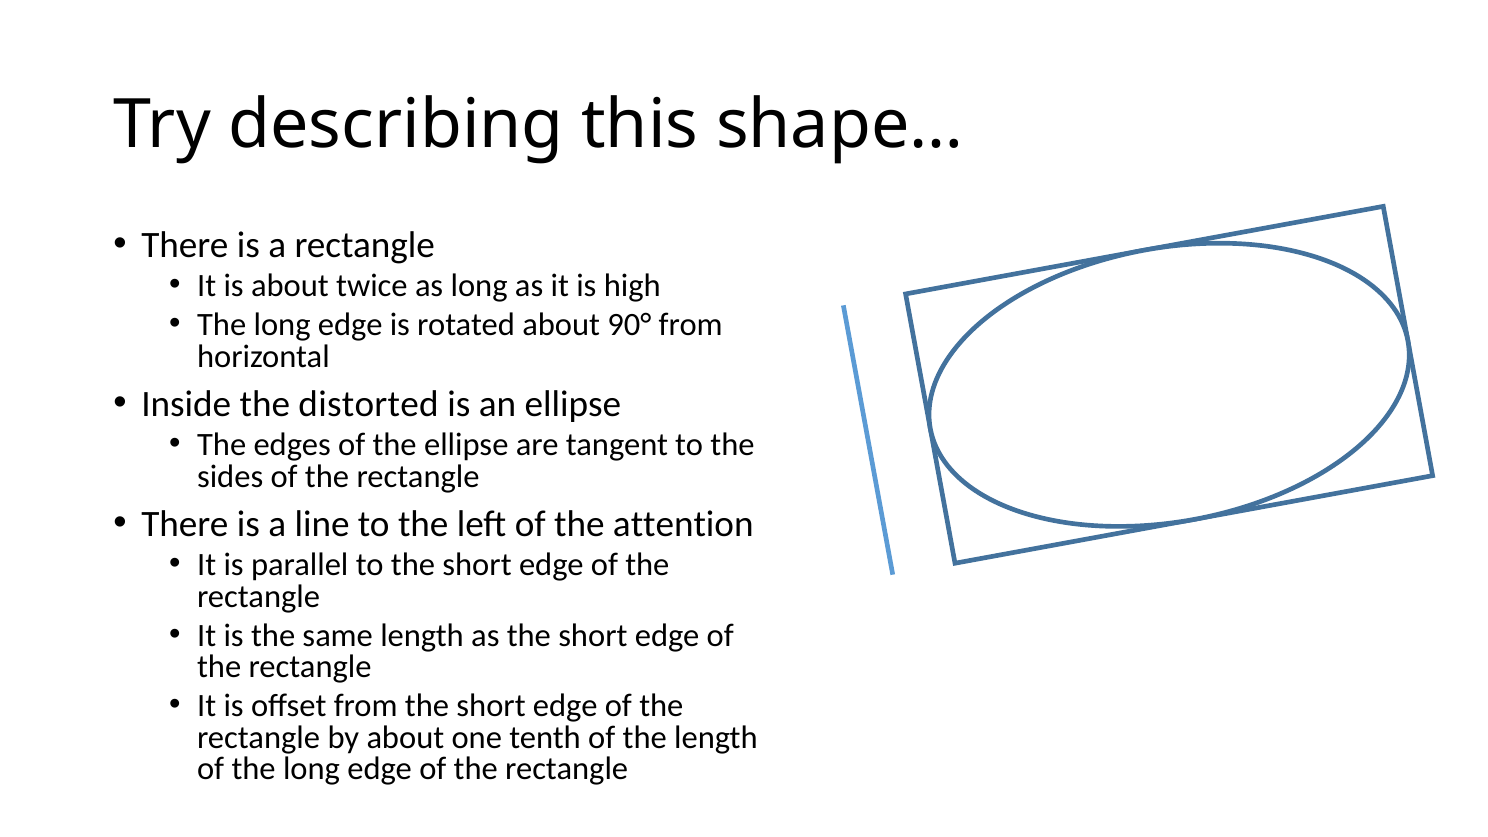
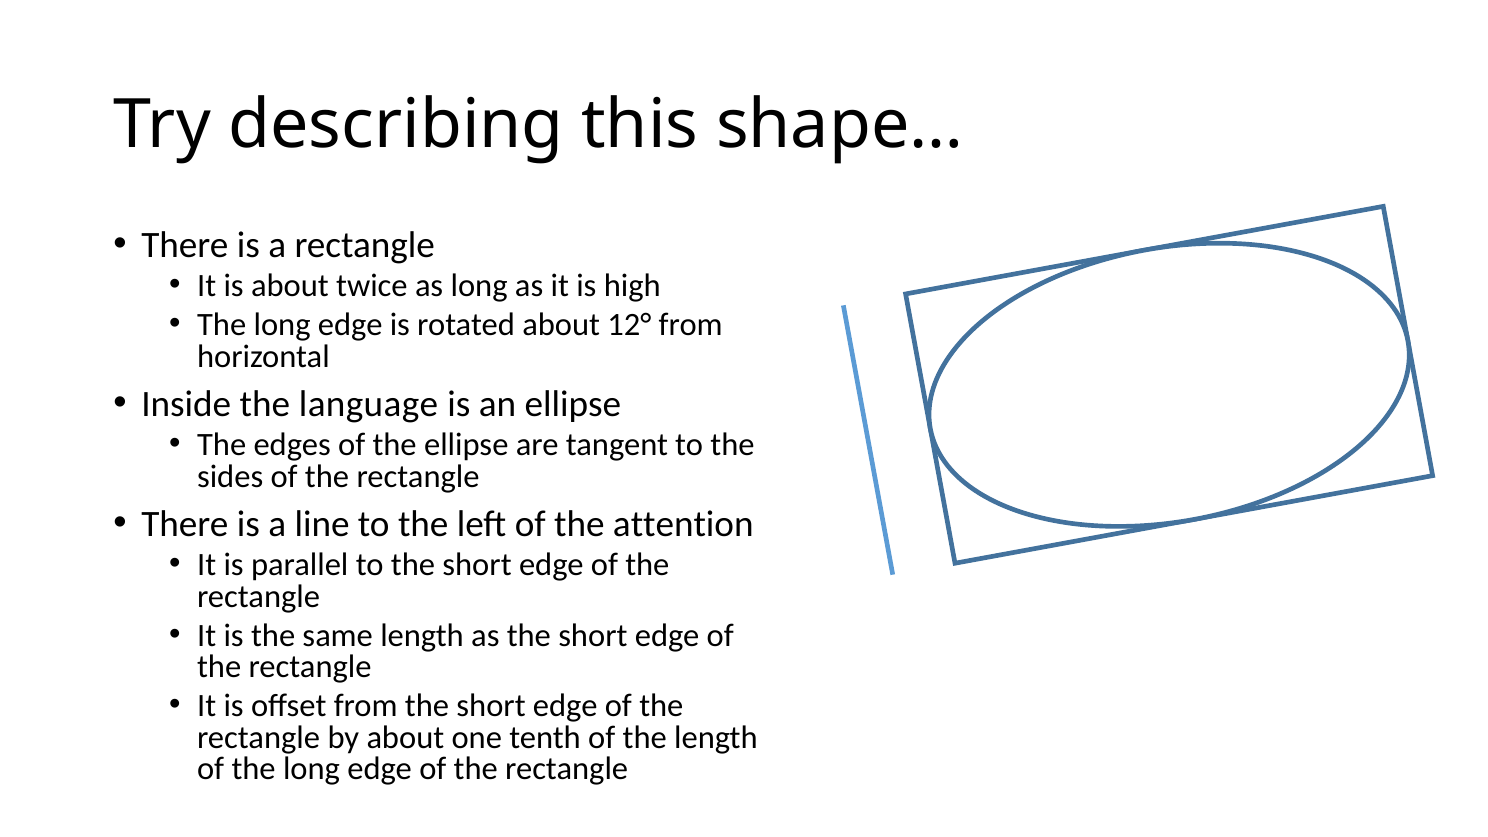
90°: 90° -> 12° (629, 325)
distorted: distorted -> language (369, 404)
